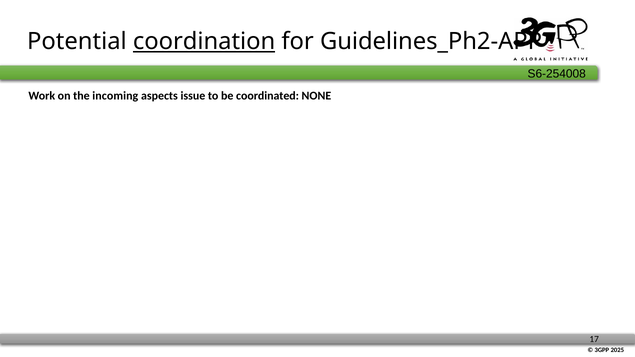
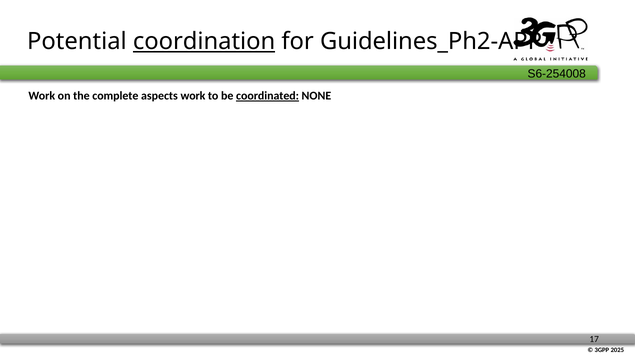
incoming: incoming -> complete (115, 96)
aspects issue: issue -> work (193, 96)
coordinated underline: none -> present (268, 96)
